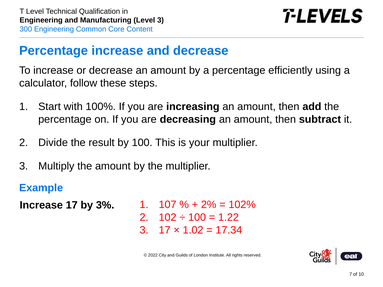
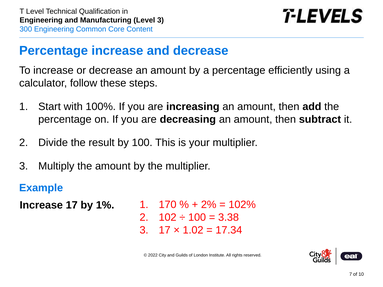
3%: 3% -> 1% (105, 205)
107: 107 -> 170 (168, 205)
1.22: 1.22 -> 3.38 (229, 218)
